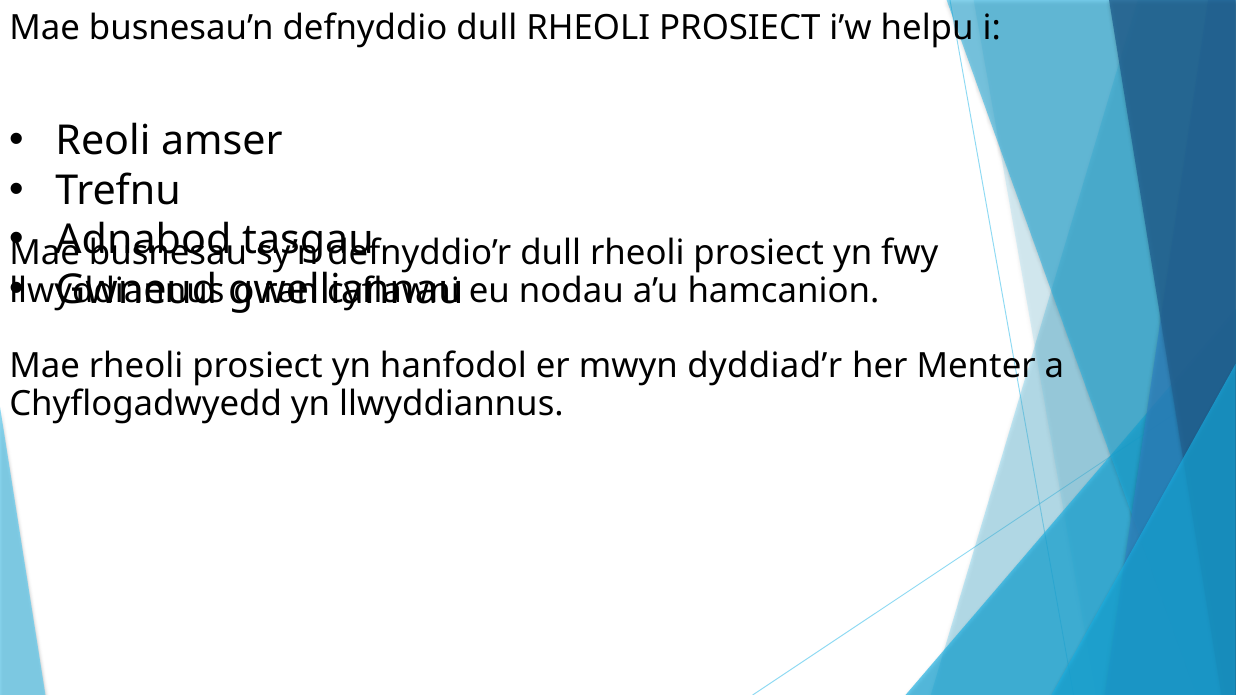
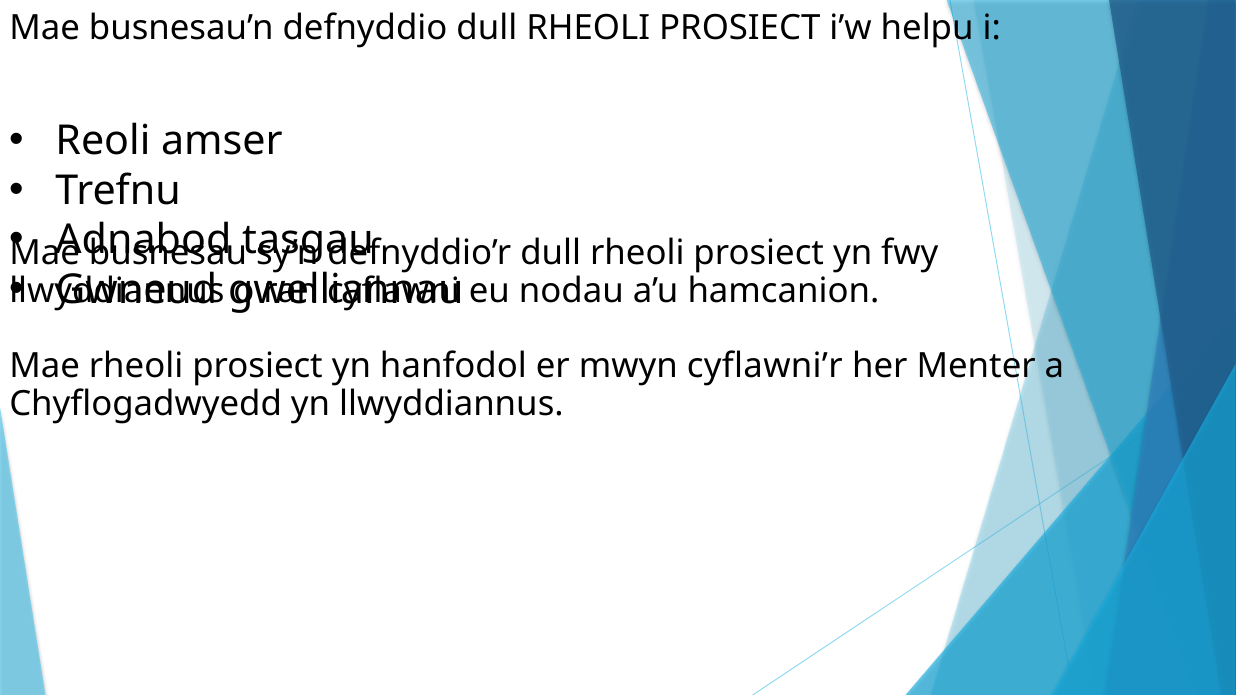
dyddiad’r: dyddiad’r -> cyflawni’r (765, 366)
